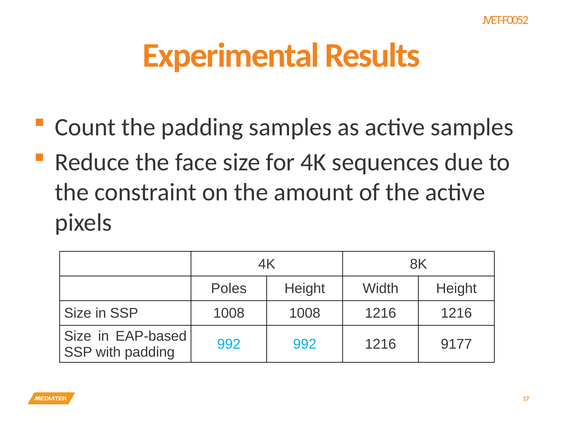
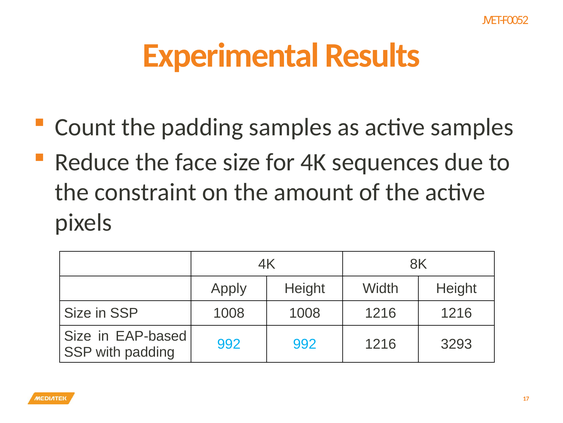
Poles: Poles -> Apply (229, 288)
9177: 9177 -> 3293 (456, 344)
